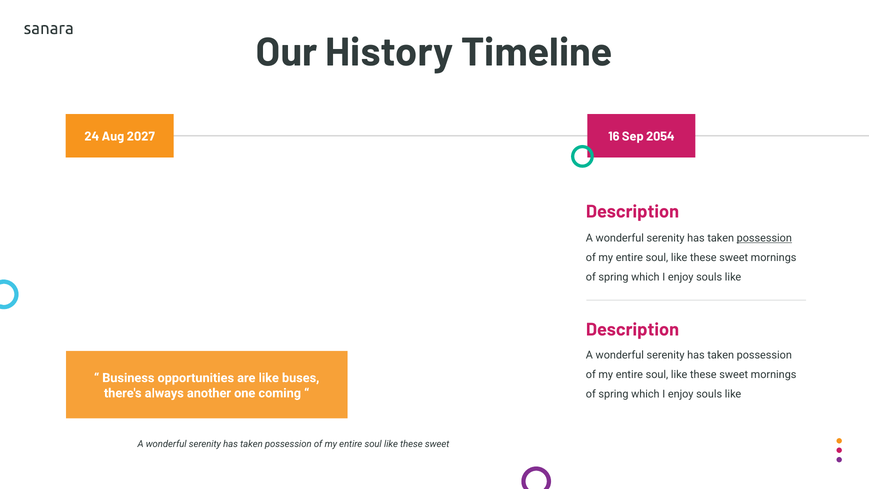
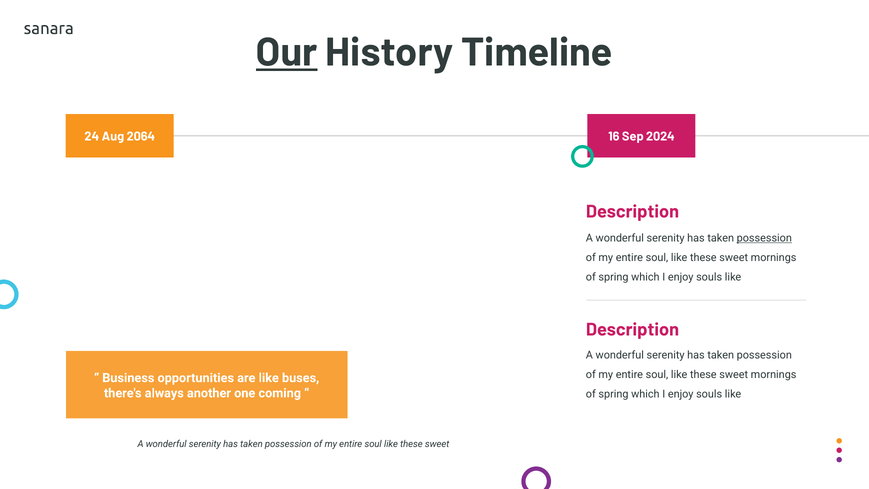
Our underline: none -> present (287, 53)
2027: 2027 -> 2064 (141, 137)
2054: 2054 -> 2024 (660, 137)
